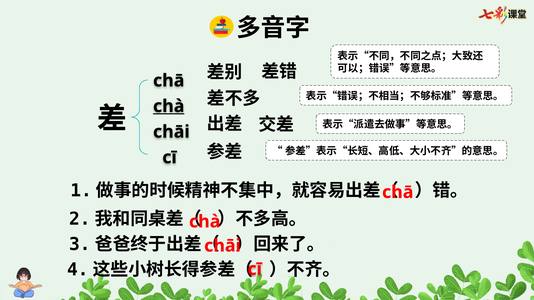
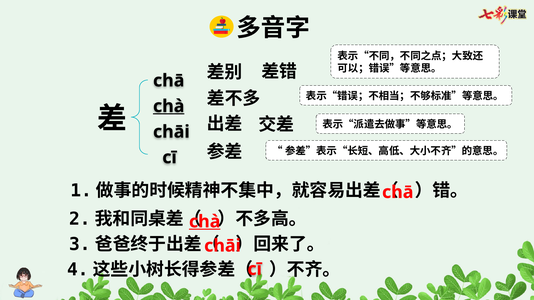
chà underline: none -> present (205, 222)
